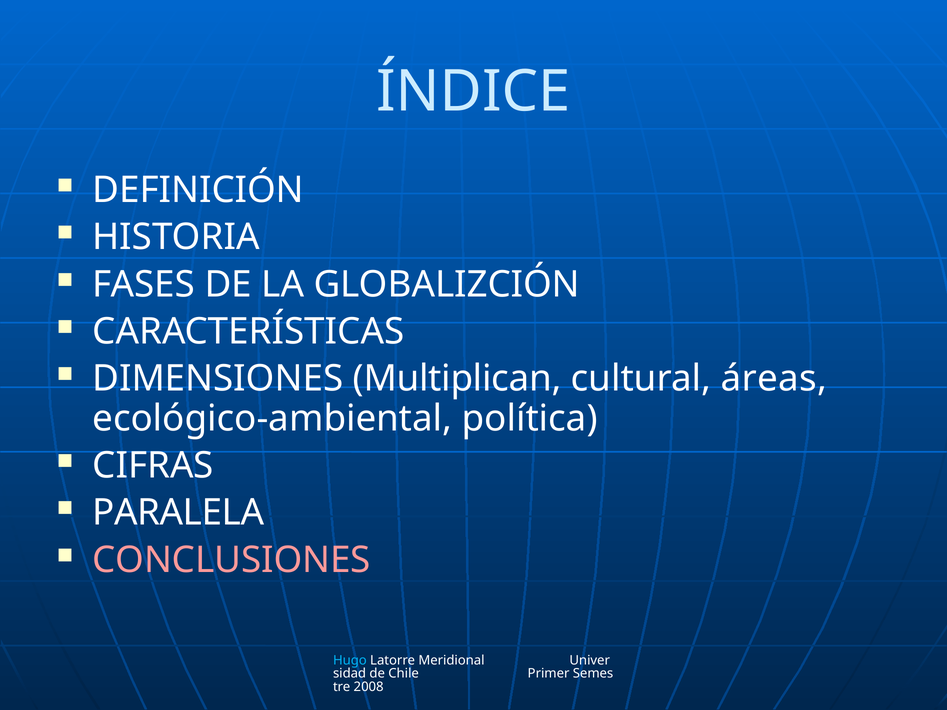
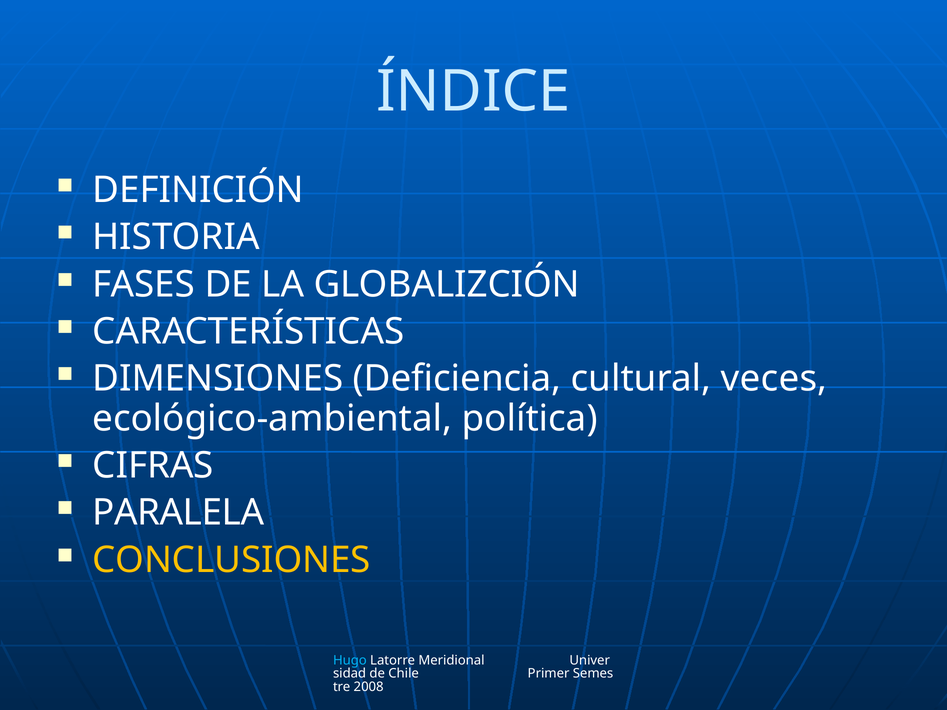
Multiplican: Multiplican -> Deficiencia (457, 379)
áreas: áreas -> veces (774, 379)
CONCLUSIONES colour: pink -> yellow (231, 560)
